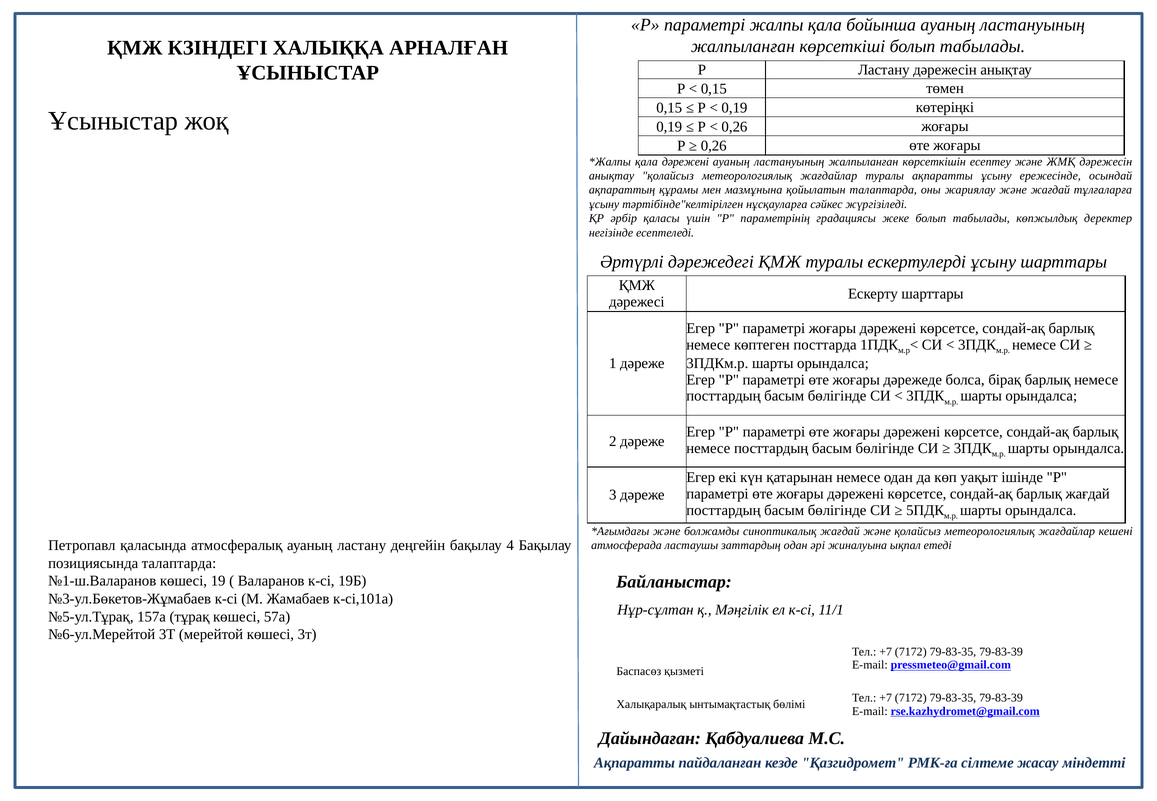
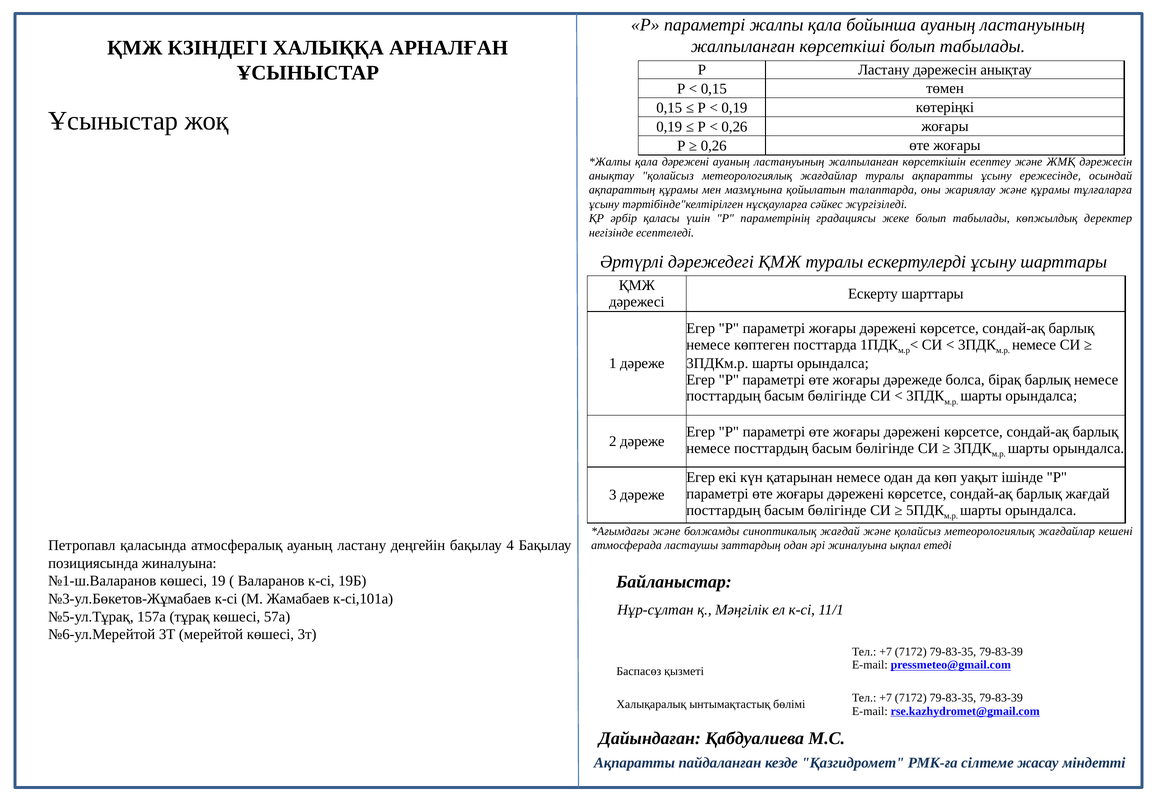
және жағдай: жағдай -> құрамы (1050, 190)
позициясында талаптарда: талаптарда -> жиналуына (179, 563)
